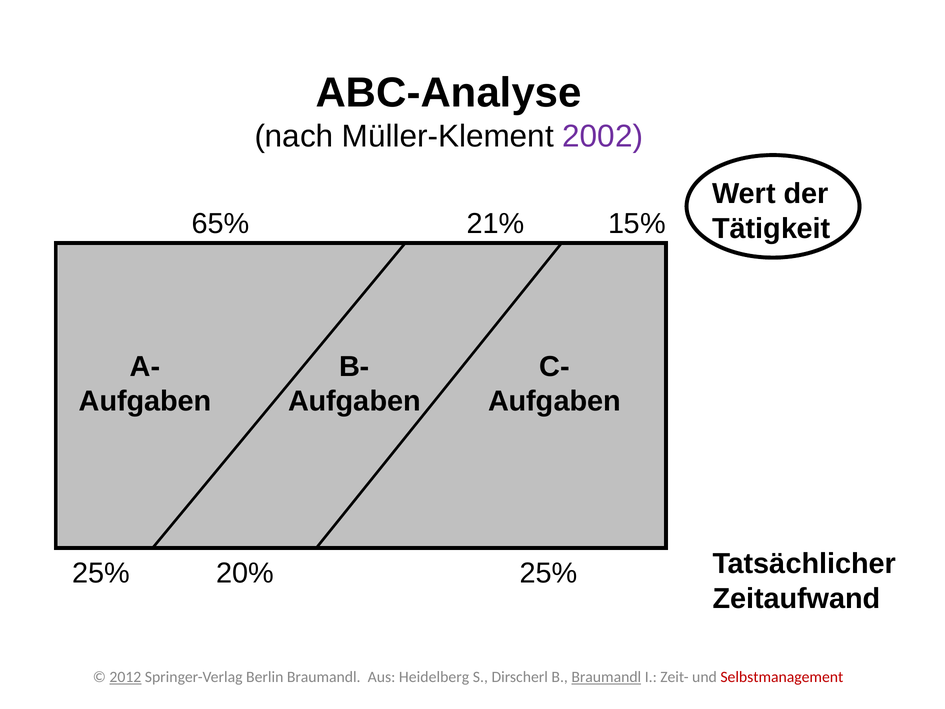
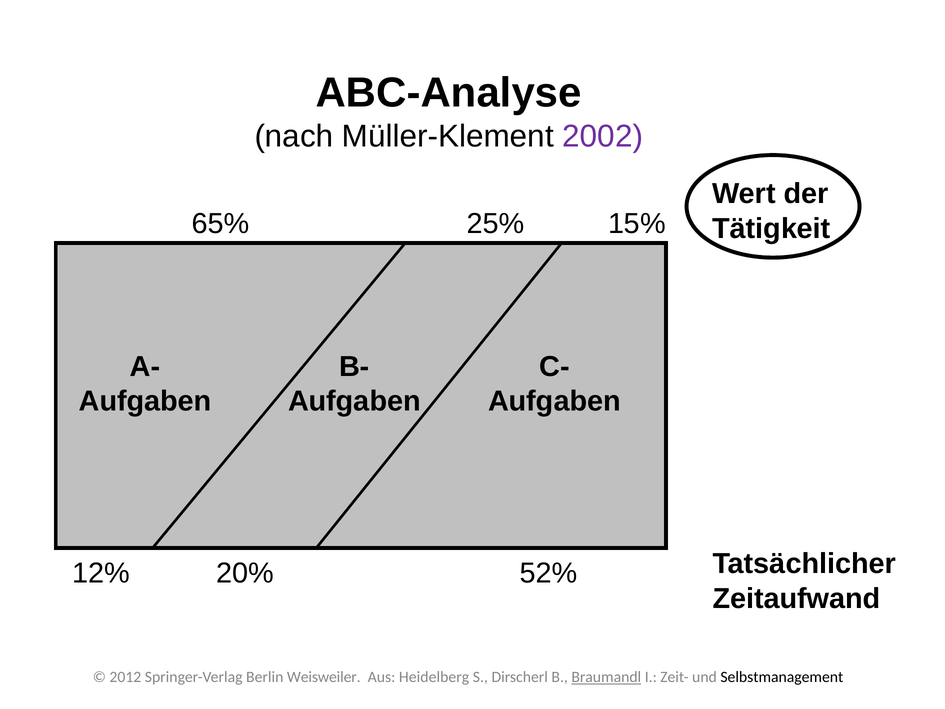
21%: 21% -> 25% (495, 224)
25%: 25% -> 12% (101, 573)
20% 25%: 25% -> 52% (549, 573)
2012 underline: present -> none (125, 677)
Berlin Braumandl: Braumandl -> Weisweiler (324, 677)
Selbstmanagement colour: red -> black (782, 677)
